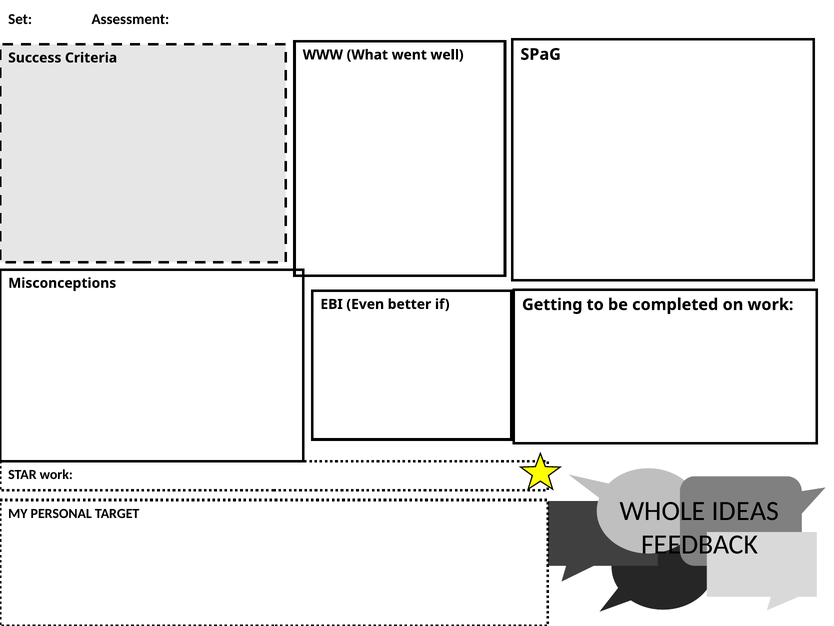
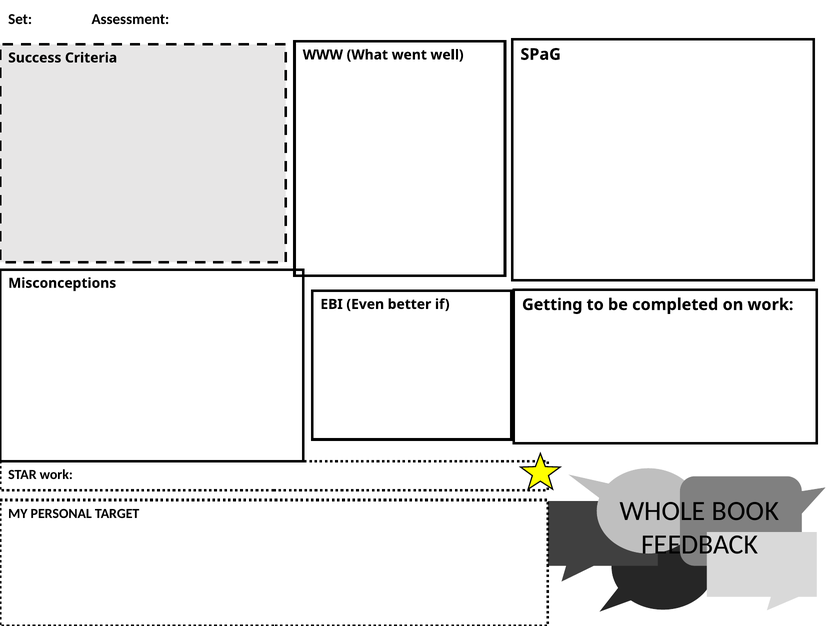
IDEAS: IDEAS -> BOOK (745, 511)
